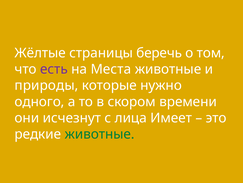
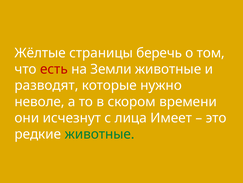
есть colour: purple -> red (54, 69)
Места: Места -> Земли (111, 69)
природы: природы -> разводят (47, 85)
одного: одного -> неволе (39, 101)
